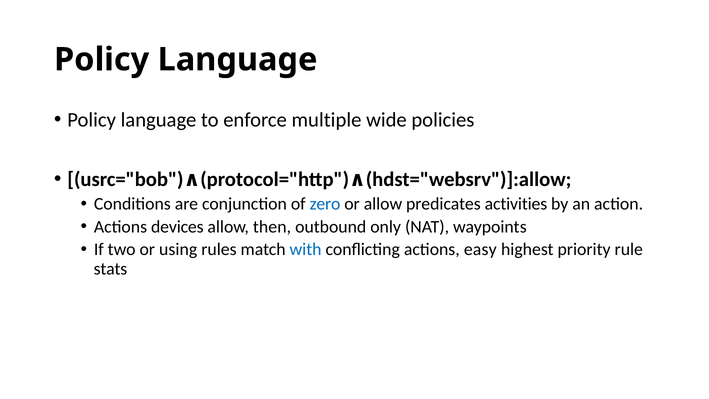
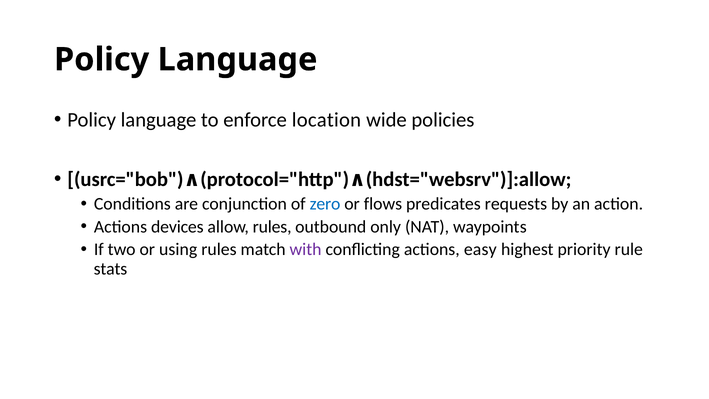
multiple: multiple -> location (326, 120)
or allow: allow -> flows (383, 204)
activities: activities -> requests (516, 204)
allow then: then -> rules (272, 227)
with colour: blue -> purple (306, 249)
